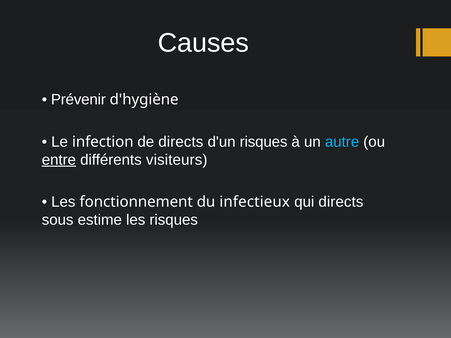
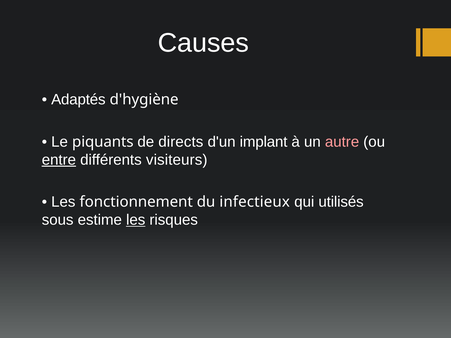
Prévenir: Prévenir -> Adaptés (78, 100)
infection: infection -> piquants (103, 142)
d'un risques: risques -> implant (264, 142)
autre colour: light blue -> pink (342, 142)
qui directs: directs -> utilisés (341, 202)
les underline: none -> present (136, 220)
